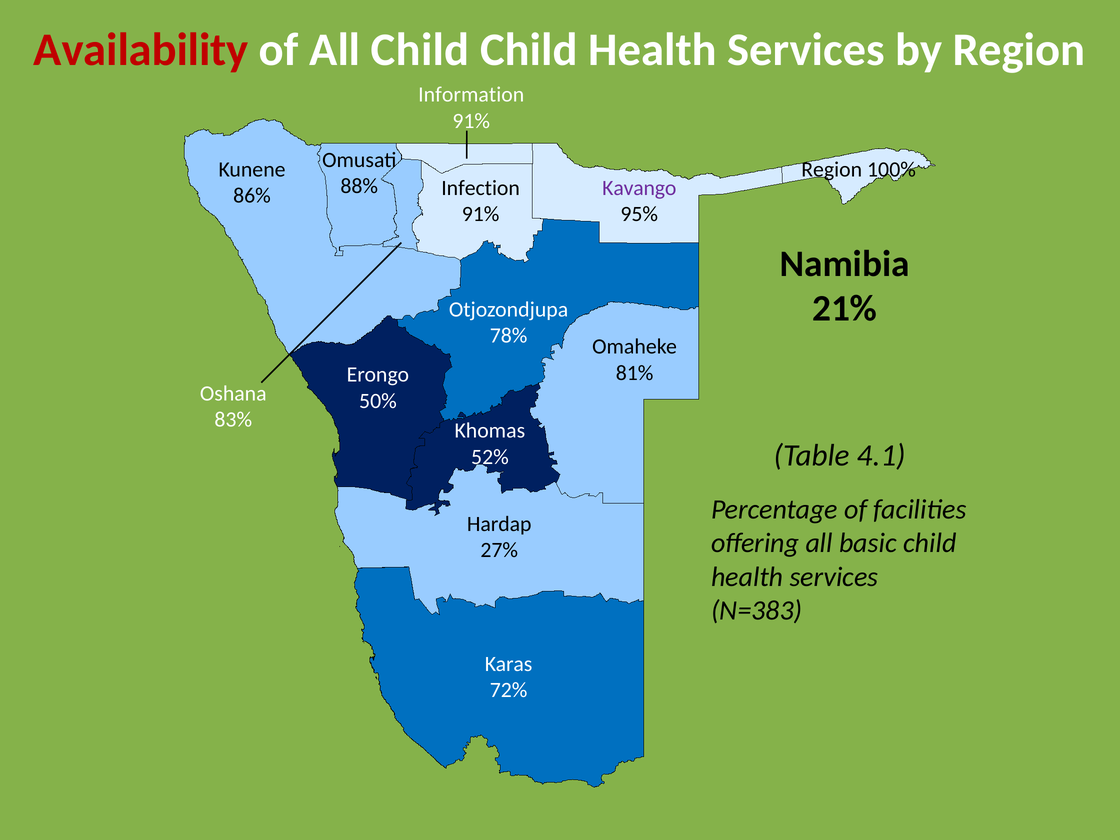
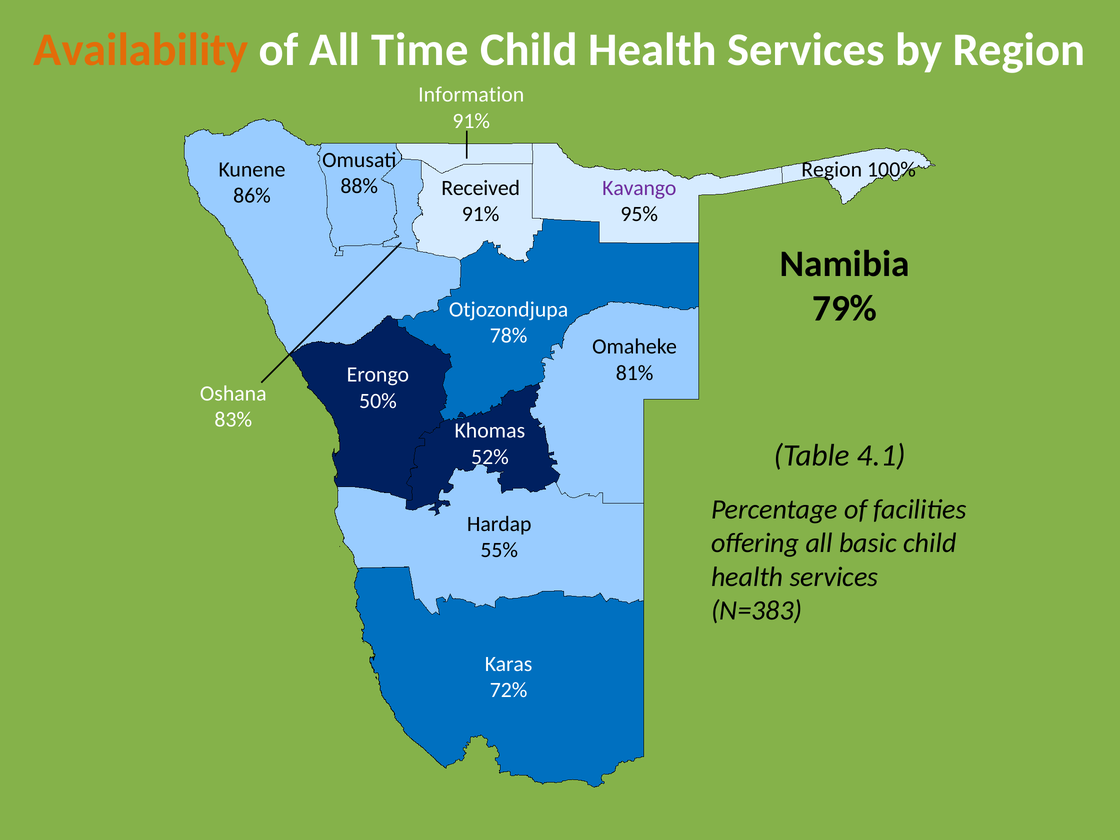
Availability colour: red -> orange (141, 50)
All Child: Child -> Time (420, 50)
Infection: Infection -> Received (481, 188)
21%: 21% -> 79% (845, 309)
27%: 27% -> 55% (499, 550)
